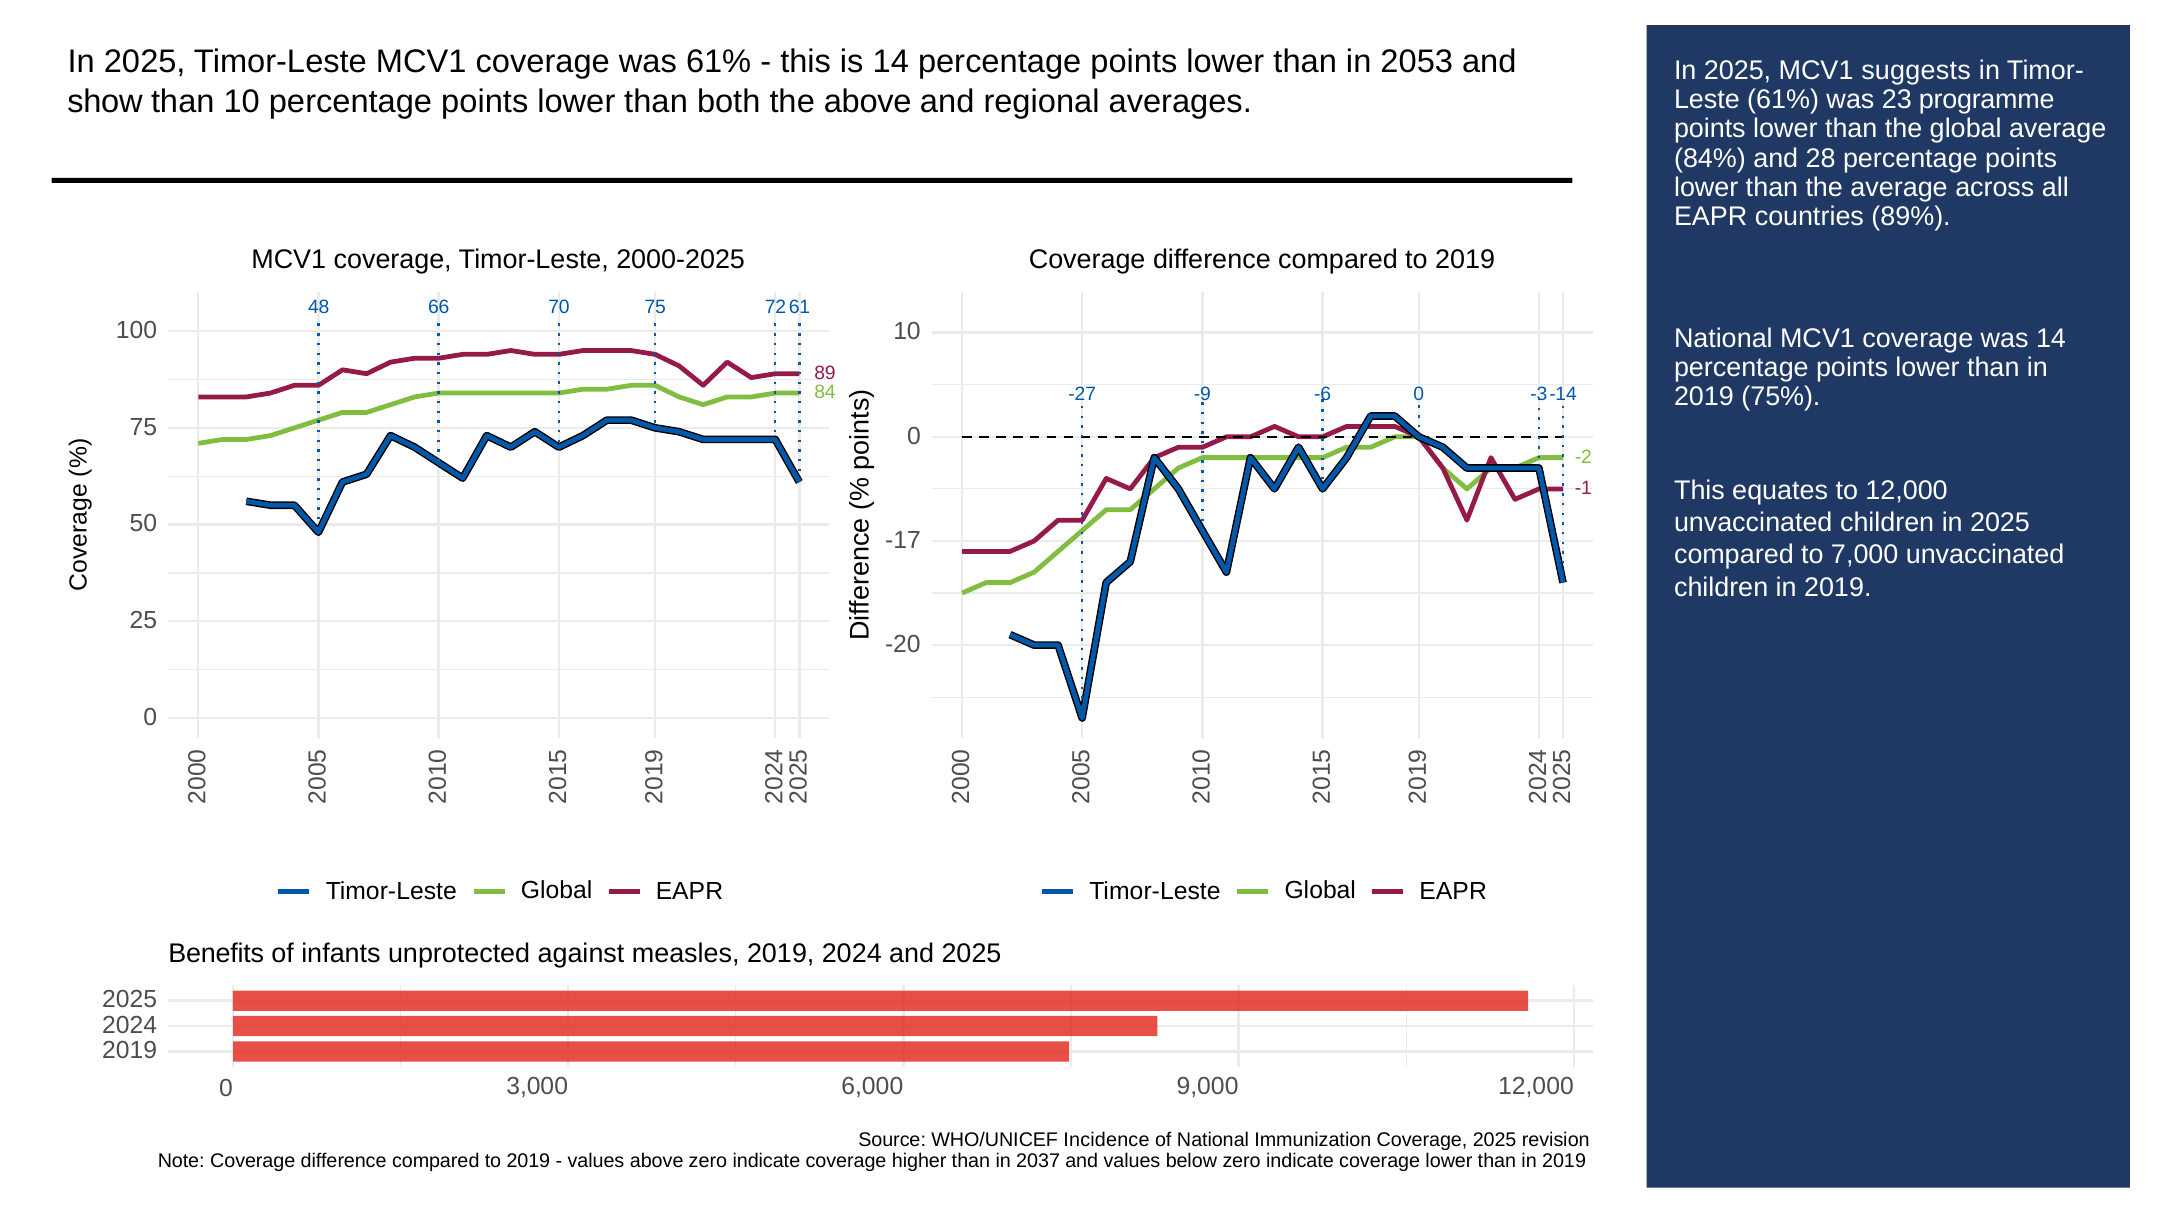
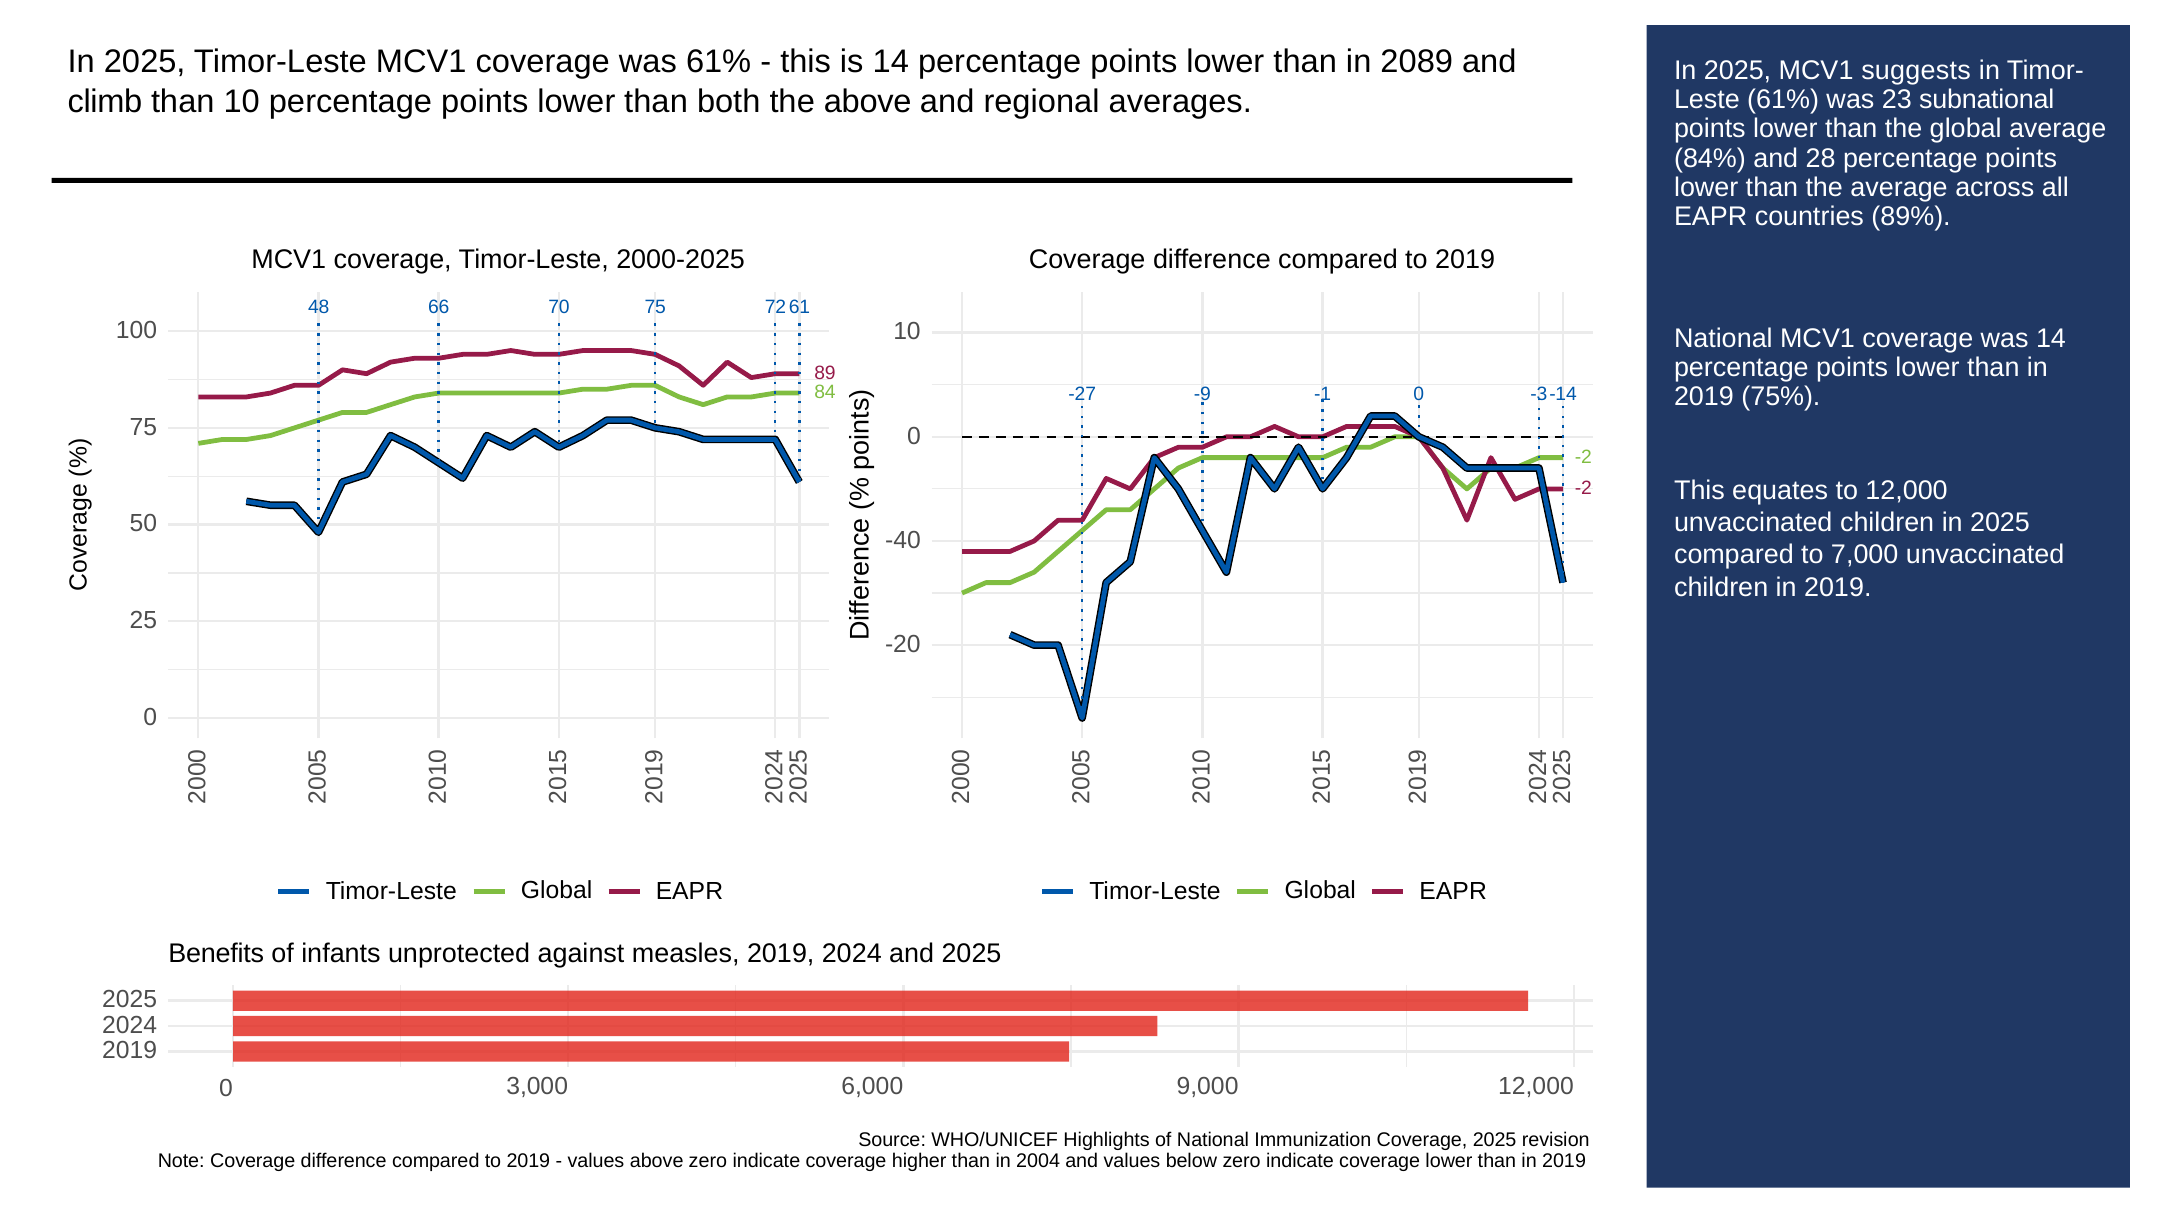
2053: 2053 -> 2089 (1417, 62)
show: show -> climb (105, 101)
programme: programme -> subnational (1987, 100)
-6: -6 -> -1 (1323, 395)
-1: -1 -> -2 (1583, 488)
-17: -17 -> -40 (903, 540)
Incidence: Incidence -> Highlights (1107, 1140)
2037: 2037 -> 2004 (1038, 1162)
